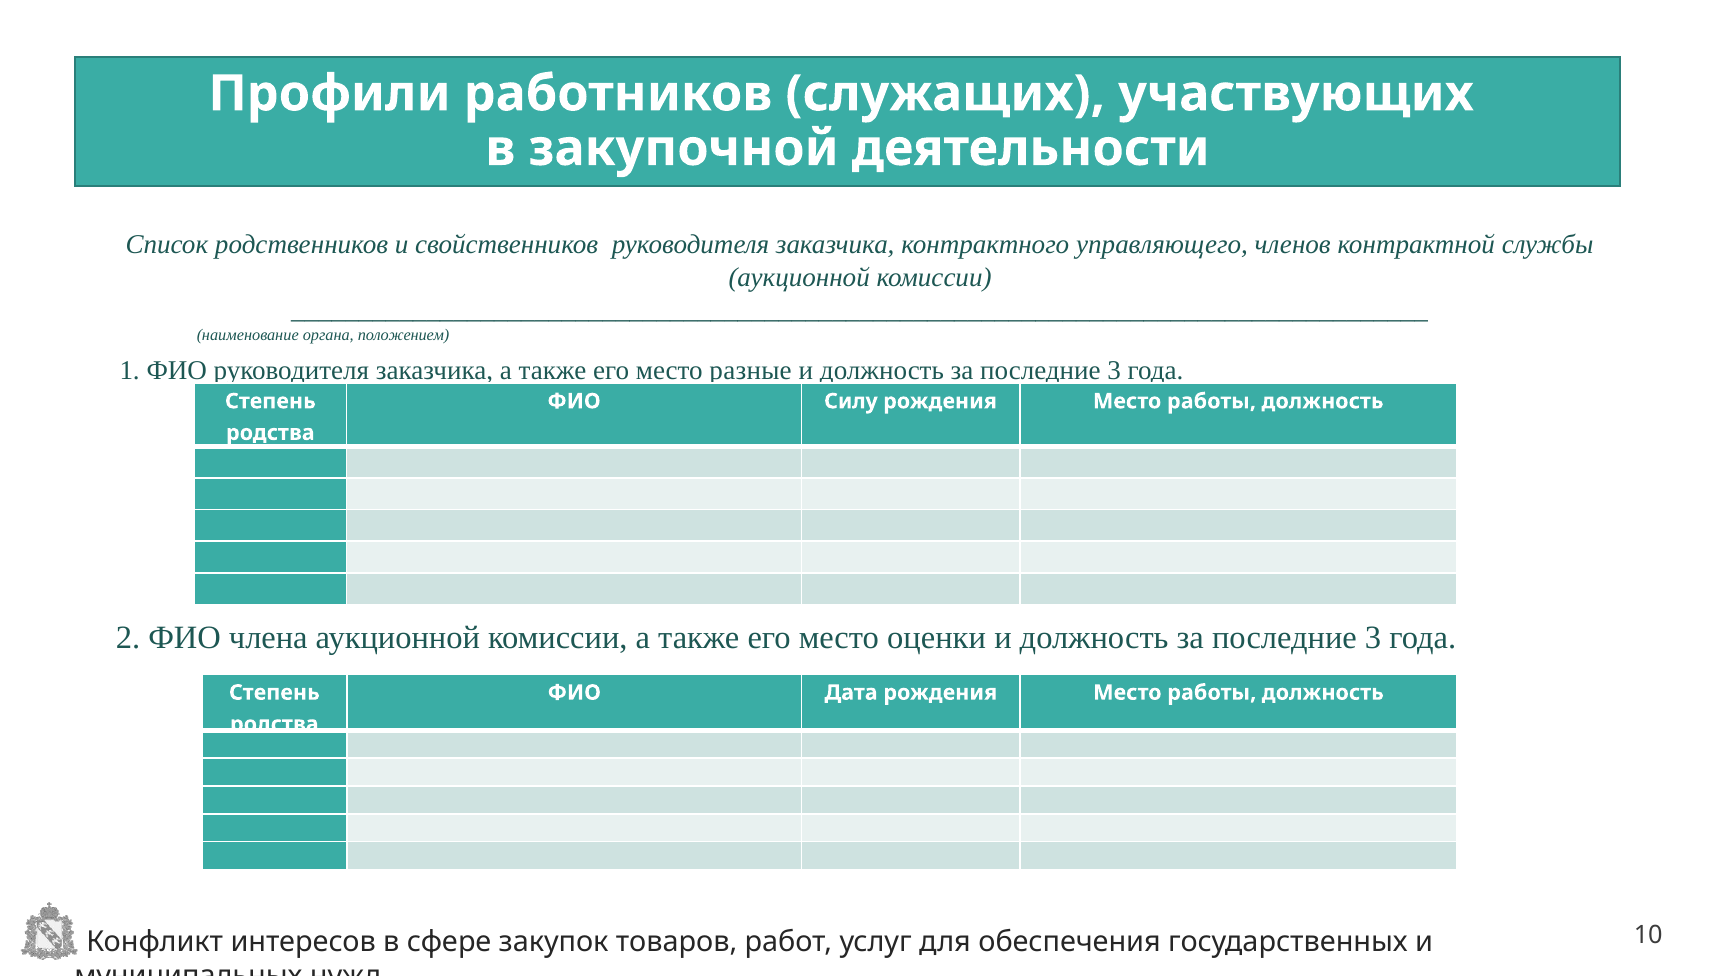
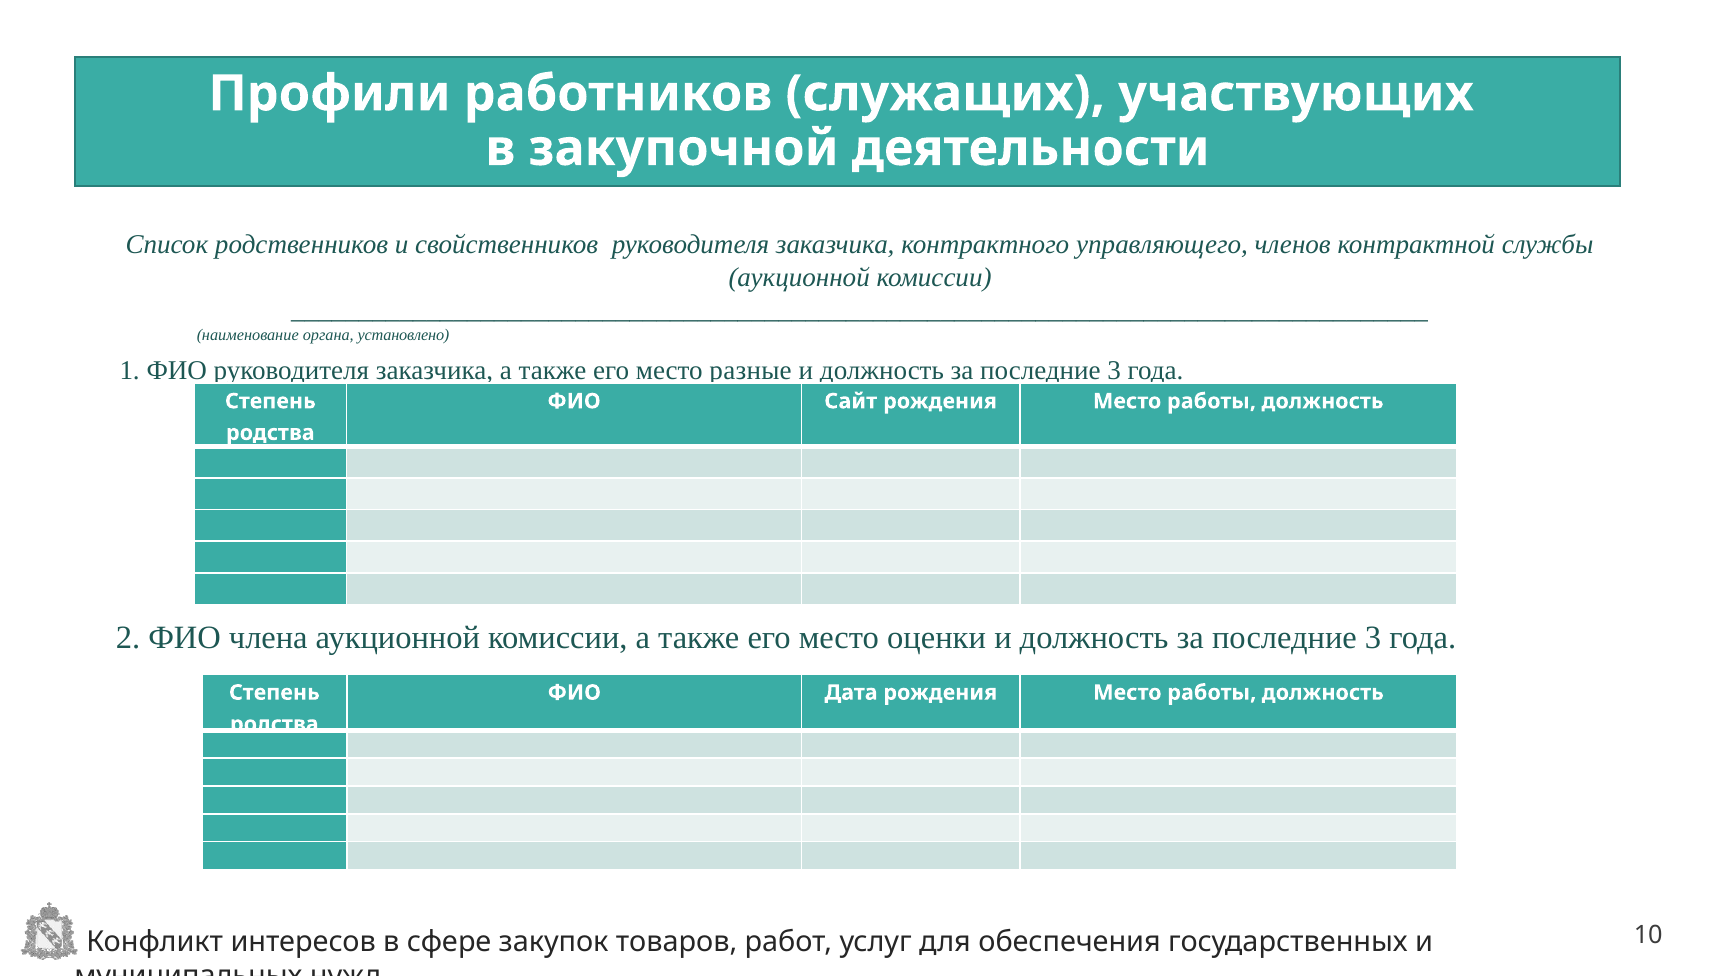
положением: положением -> установлено (404, 335)
Силу: Силу -> Сайт (851, 401)
